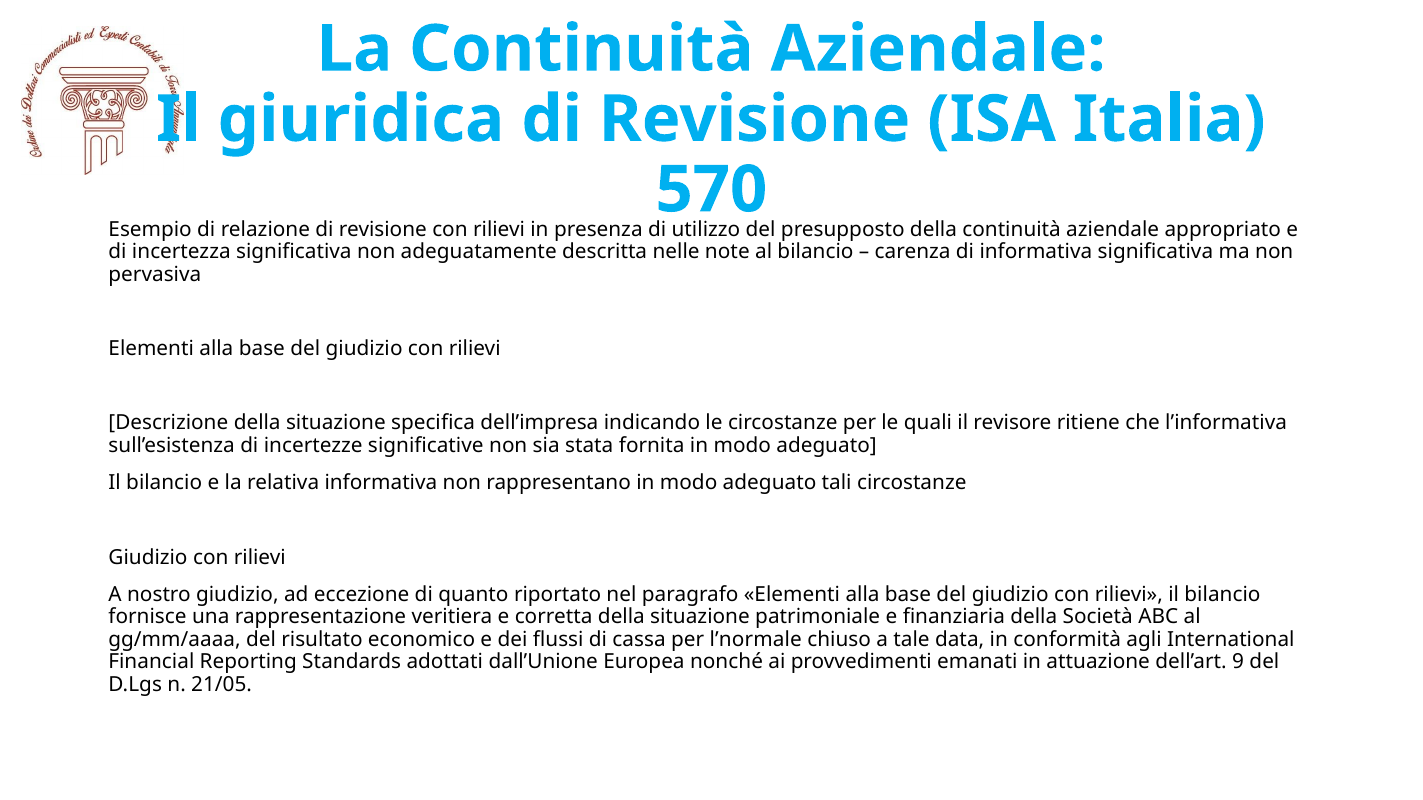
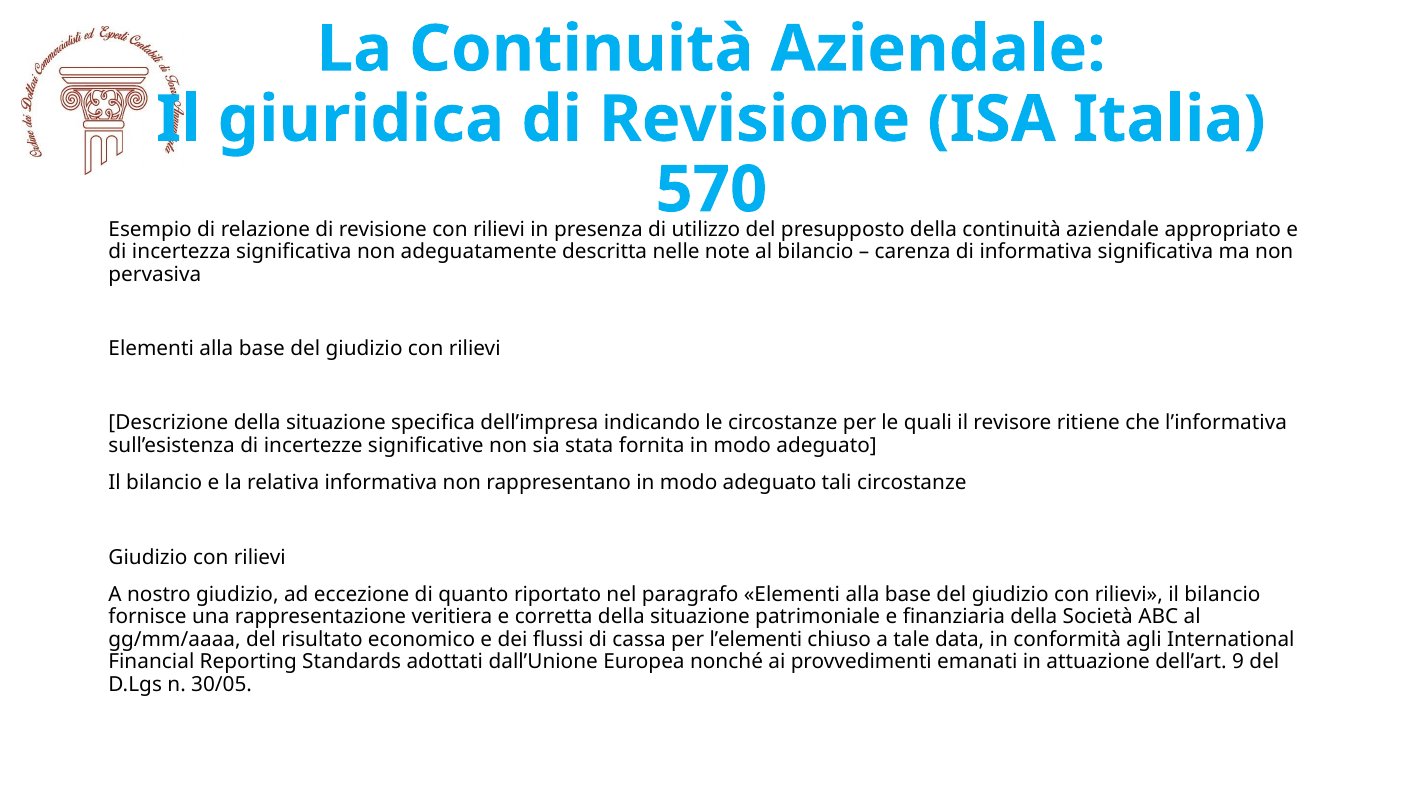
l’normale: l’normale -> l’elementi (756, 640)
21/05: 21/05 -> 30/05 (222, 685)
